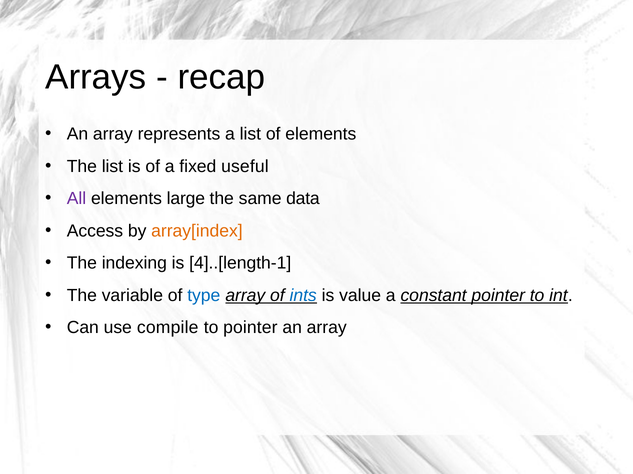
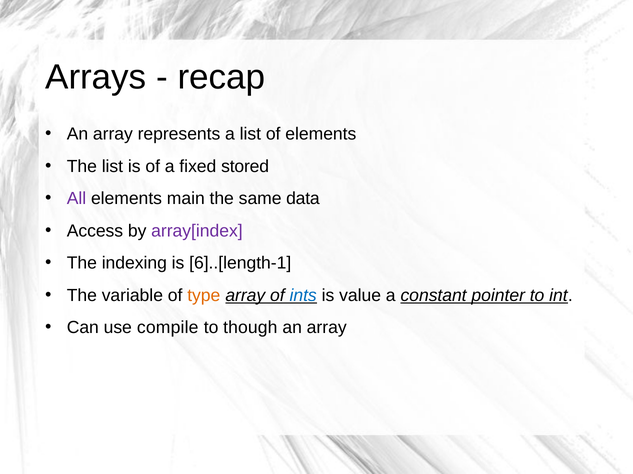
useful: useful -> stored (245, 166)
large: large -> main (186, 199)
array[index colour: orange -> purple (197, 231)
4]..[length-1: 4]..[length-1 -> 6]..[length-1 (240, 263)
type colour: blue -> orange (204, 296)
to pointer: pointer -> though (250, 328)
